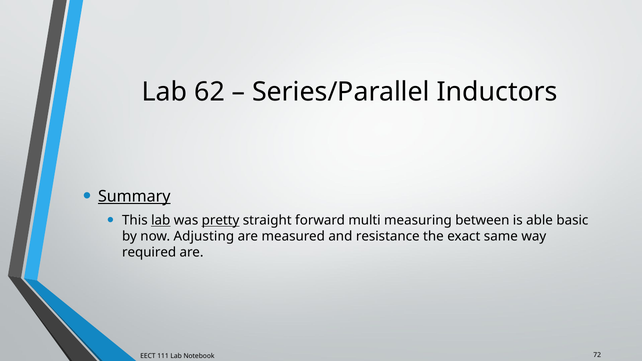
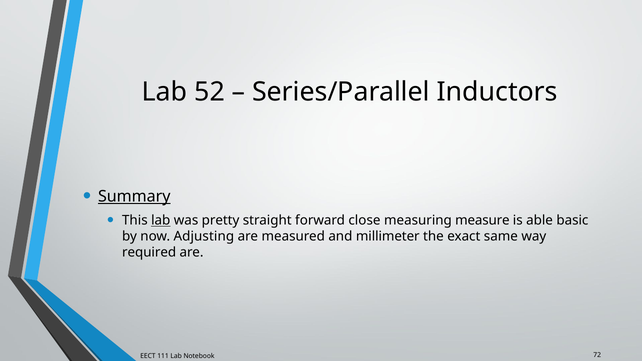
62: 62 -> 52 (210, 92)
pretty underline: present -> none (221, 221)
multi: multi -> close (364, 221)
between: between -> measure (482, 221)
resistance: resistance -> millimeter (388, 237)
